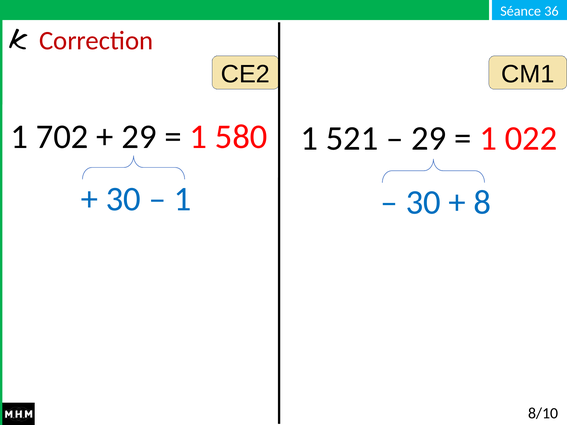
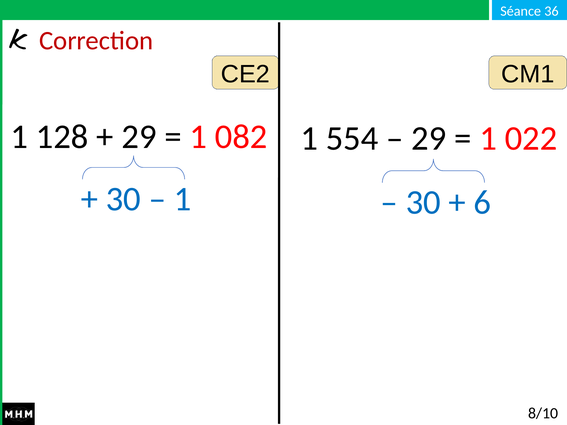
702: 702 -> 128 (62, 137)
580: 580 -> 082 (241, 137)
521: 521 -> 554 (352, 138)
8: 8 -> 6 (482, 202)
